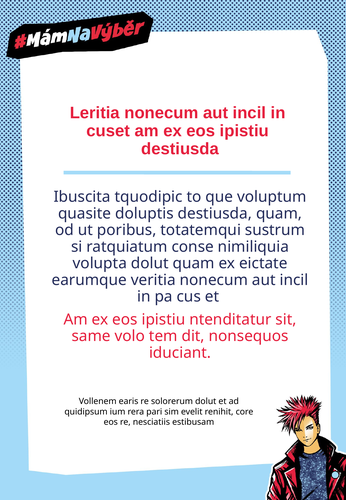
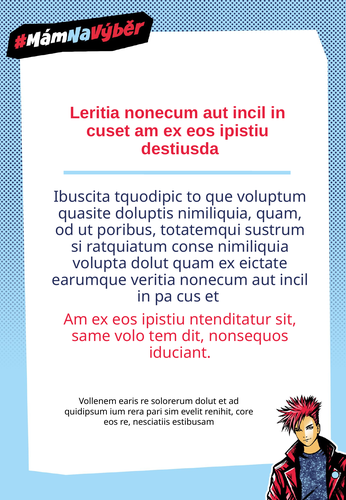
doluptis destiusda: destiusda -> nimiliquia (215, 213)
